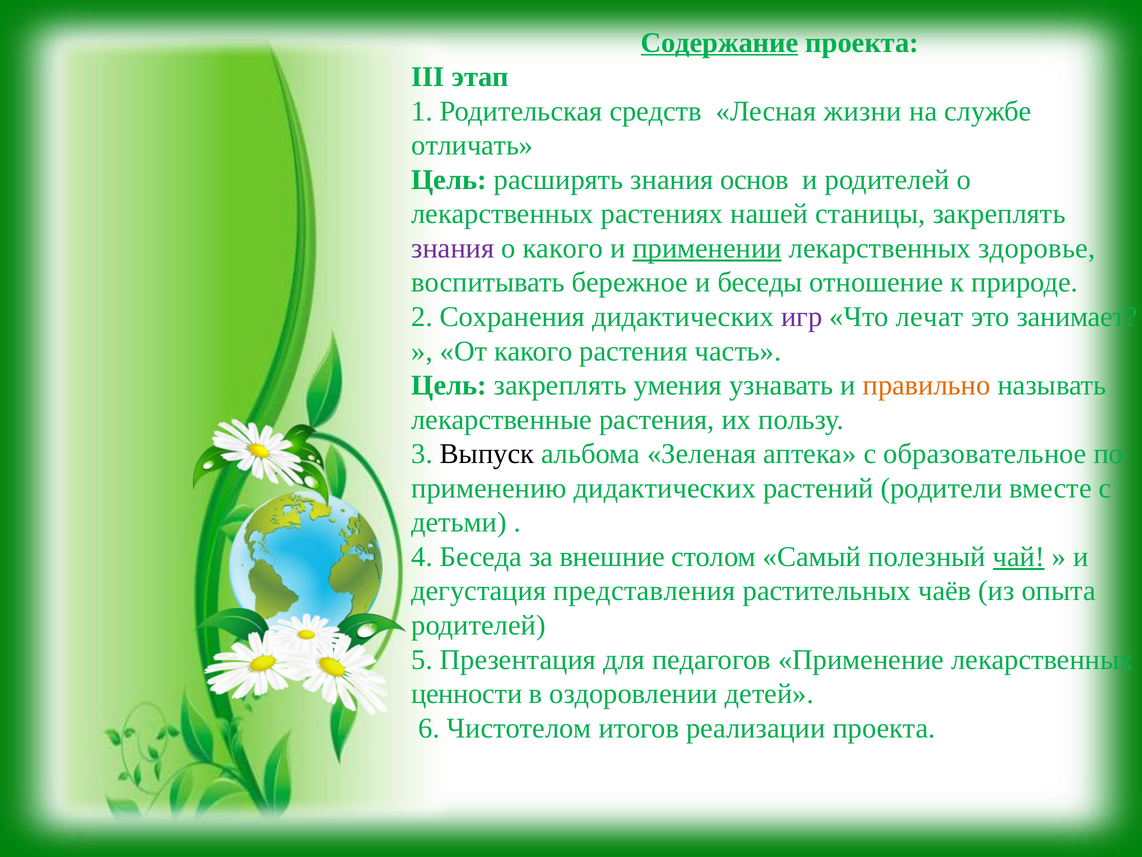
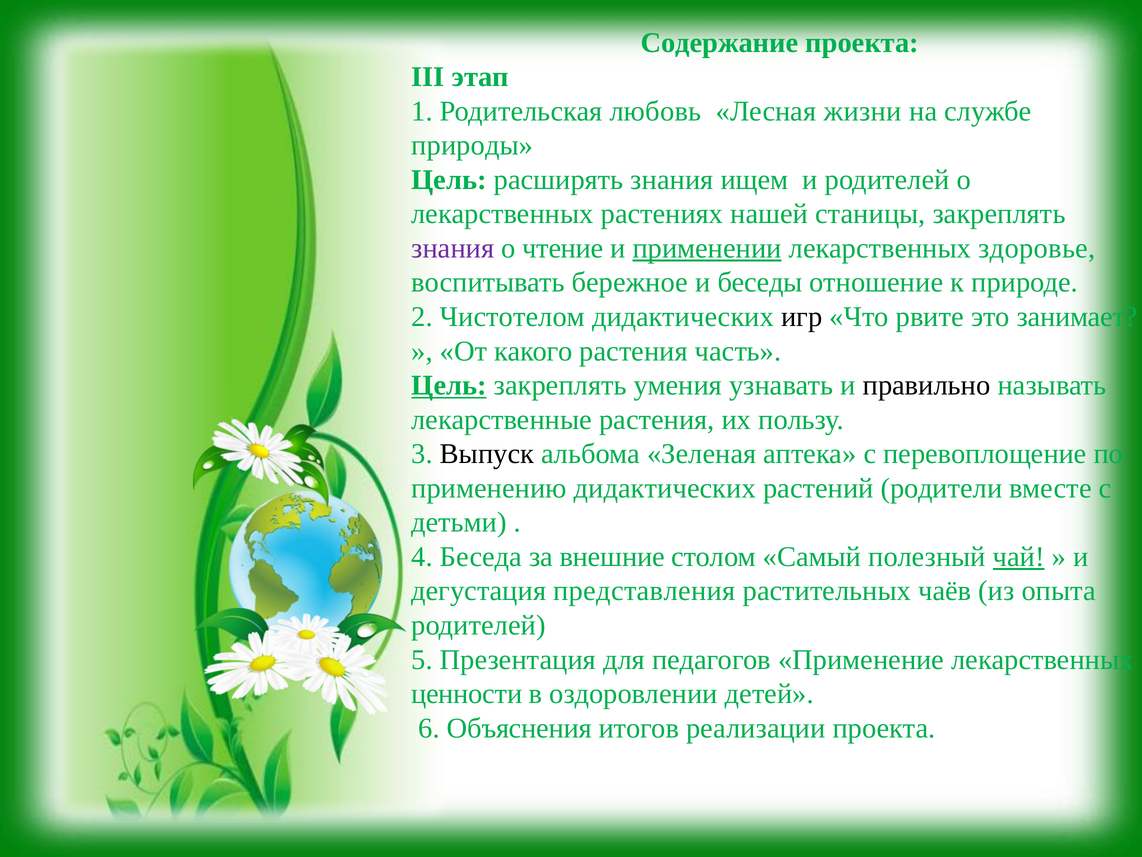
Содержание underline: present -> none (720, 43)
средств: средств -> любовь (655, 111)
отличать: отличать -> природы (472, 145)
основ: основ -> ищем (754, 180)
о какого: какого -> чтение (563, 248)
Сохранения: Сохранения -> Чистотелом (512, 317)
игр colour: purple -> black (802, 317)
лечат: лечат -> рвите (930, 317)
Цель underline: none -> present (449, 385)
правильно colour: orange -> black (927, 385)
образовательное: образовательное -> перевоплощение (985, 454)
Чистотелом: Чистотелом -> Объяснения (519, 728)
